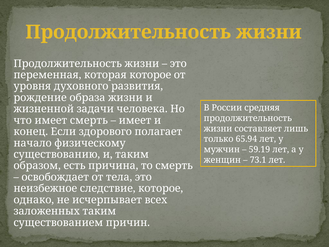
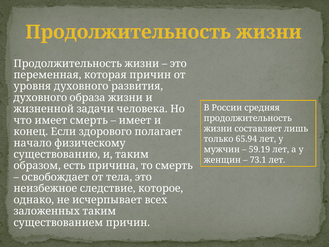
которая которое: которое -> причин (150, 75)
рождение: рождение -> духовного (40, 98)
